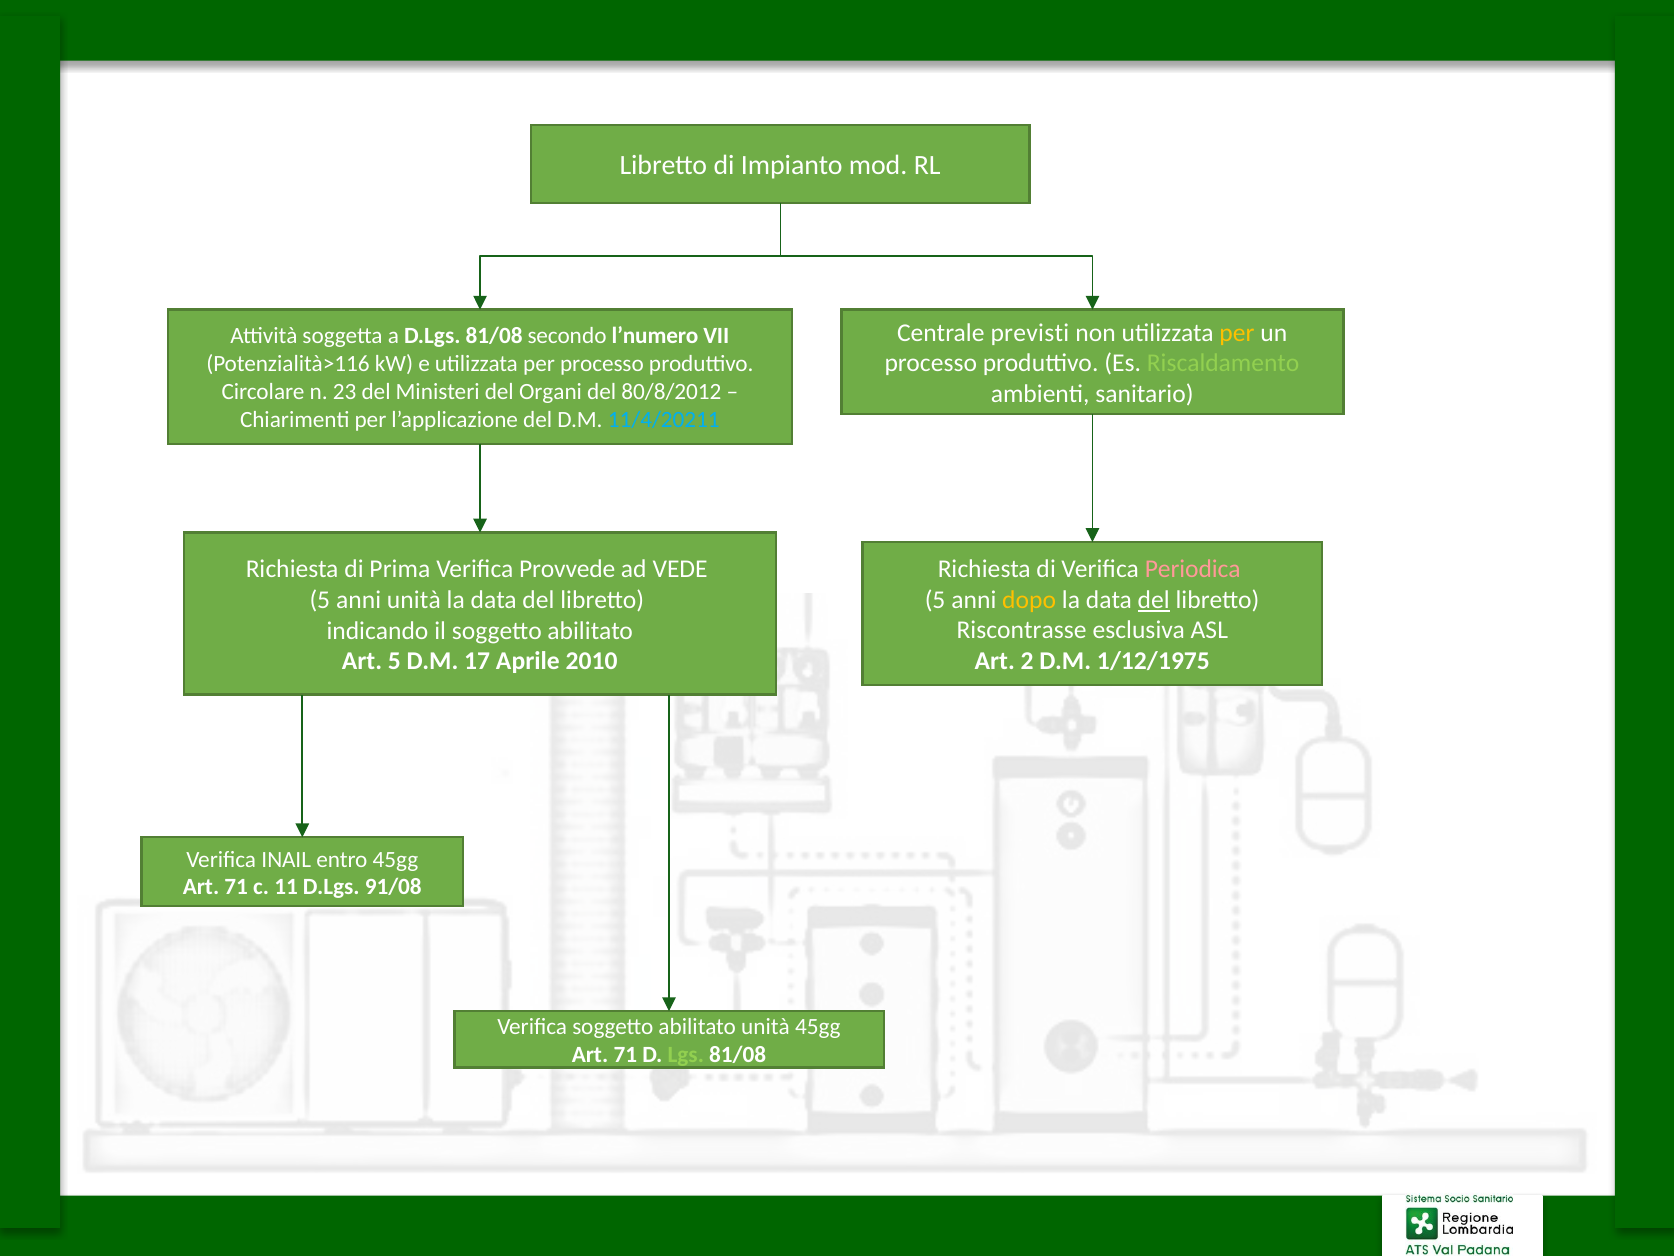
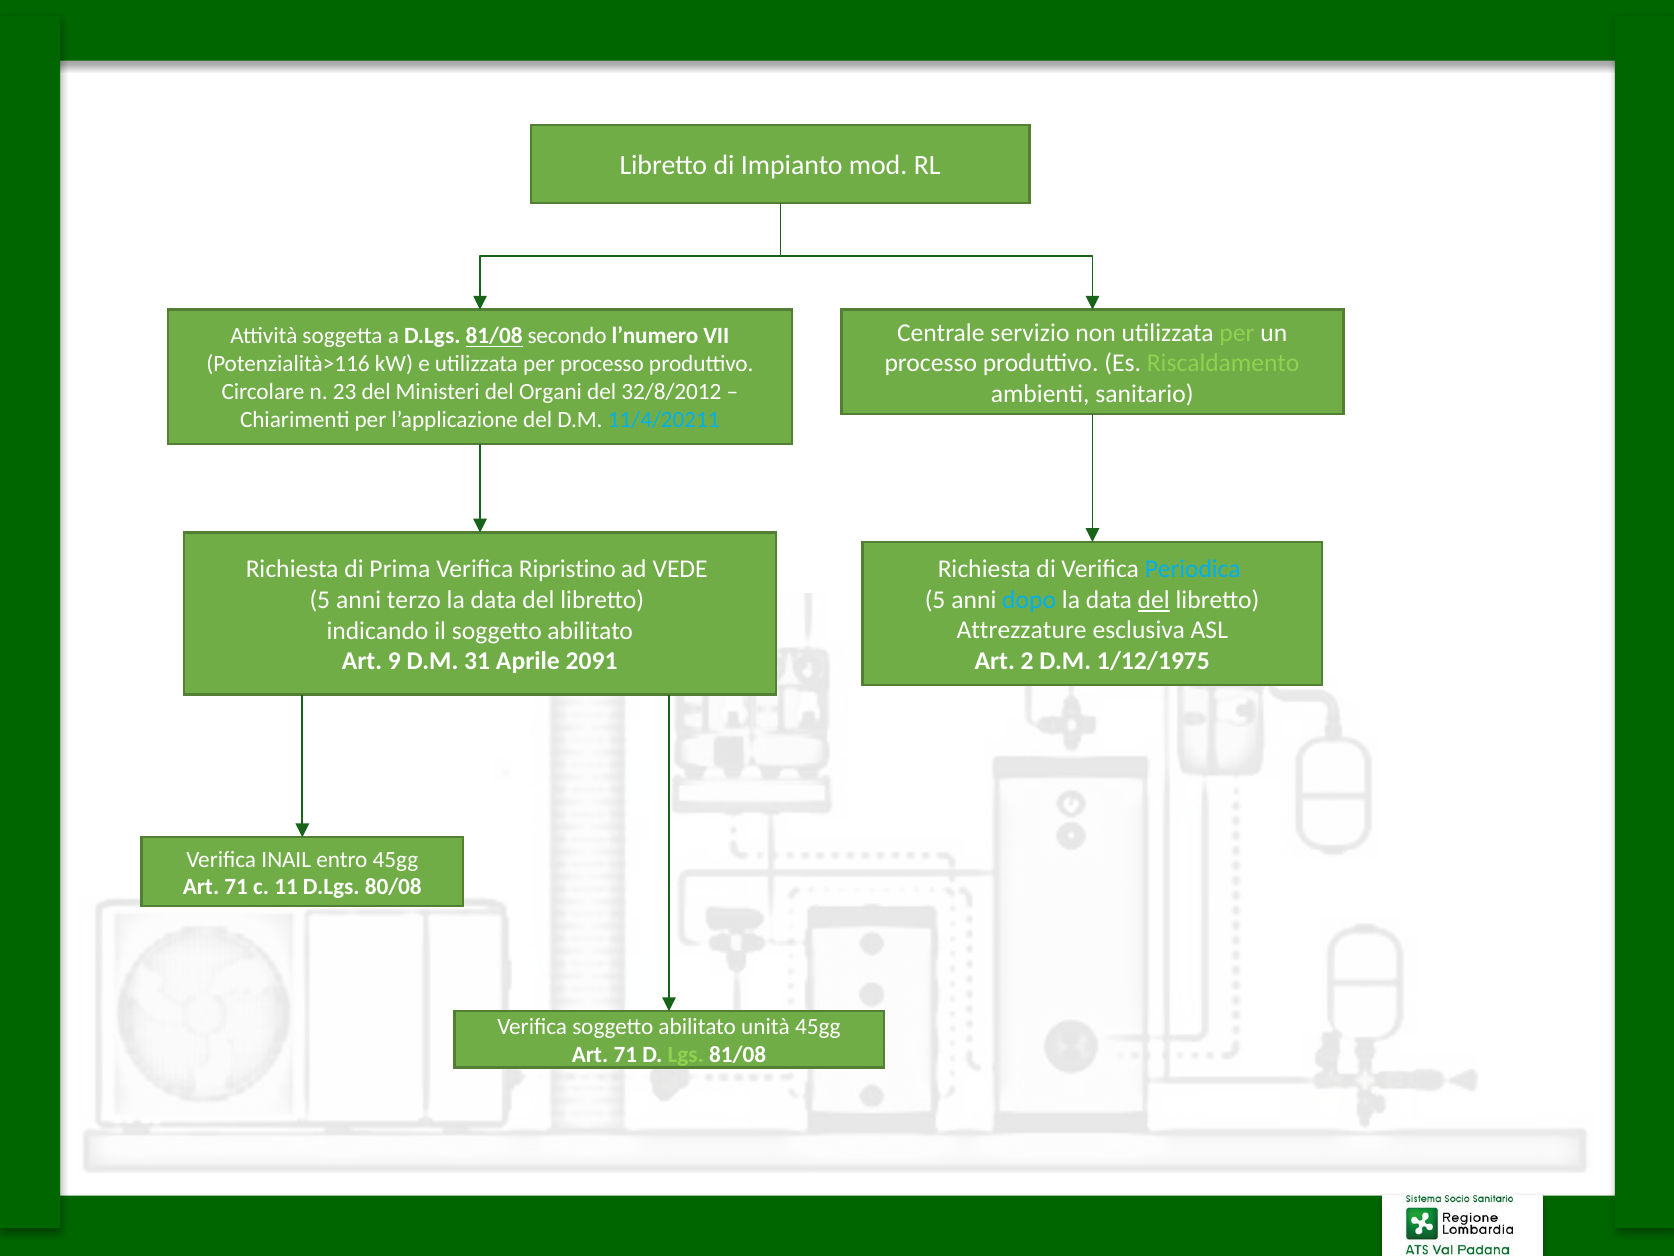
previsti: previsti -> servizio (1030, 333)
per colour: yellow -> light green (1237, 333)
81/08 underline: none -> present (494, 336)
80/8/2012: 80/8/2012 -> 32/8/2012 (671, 392)
Periodica colour: pink -> light blue (1193, 569)
Provvede: Provvede -> Ripristino (567, 569)
dopo colour: yellow -> light blue (1029, 600)
anni unità: unità -> terzo (414, 600)
Riscontrasse: Riscontrasse -> Attrezzature (1022, 630)
Art 5: 5 -> 9 (394, 661)
17: 17 -> 31 (477, 661)
2010: 2010 -> 2091 (592, 661)
91/08: 91/08 -> 80/08 (393, 887)
